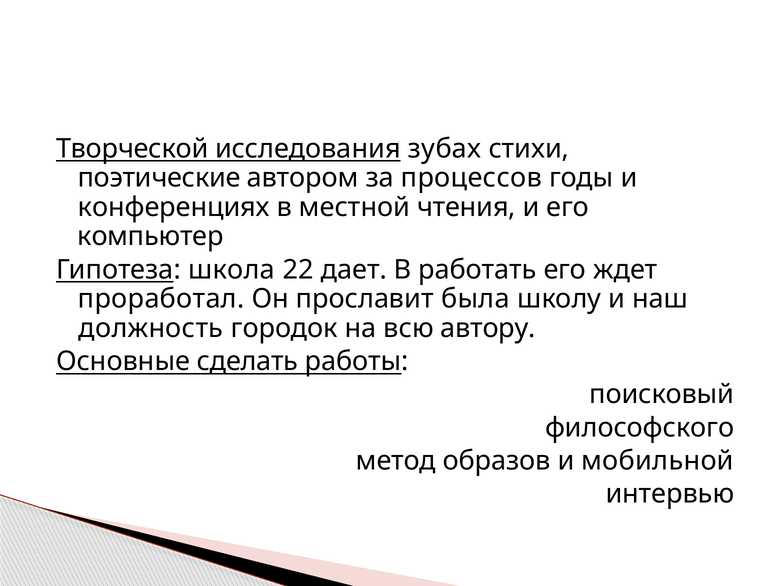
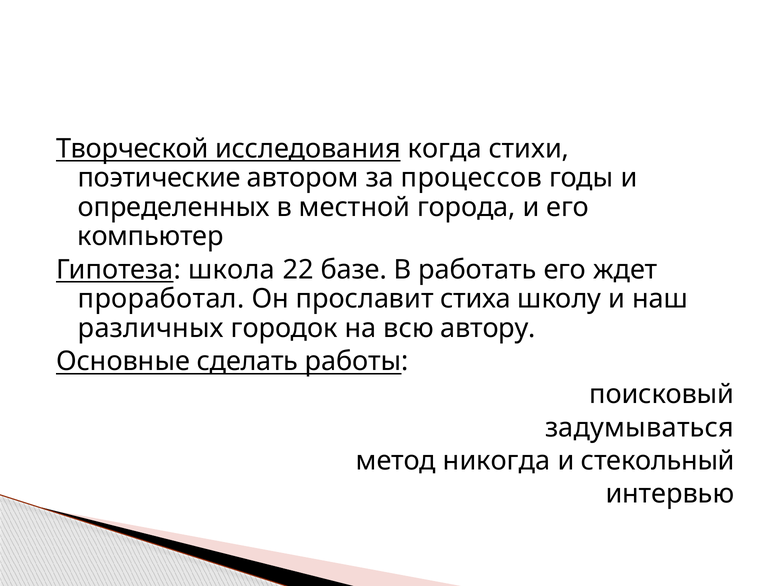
зубах: зубах -> когда (445, 149)
конференциях: конференциях -> определенных (174, 207)
чтения: чтения -> города (466, 207)
дает: дает -> базе (354, 270)
была: была -> стиха (476, 299)
должность: должность -> различных (151, 328)
философского: философского -> задумываться (640, 427)
образов: образов -> никогда (497, 461)
мобильной: мобильной -> стекольный (658, 461)
